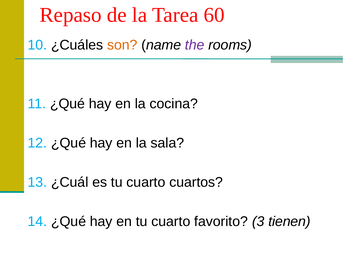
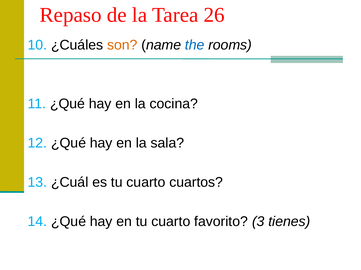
60: 60 -> 26 (214, 15)
the colour: purple -> blue (195, 45)
tienen: tienen -> tienes (289, 222)
